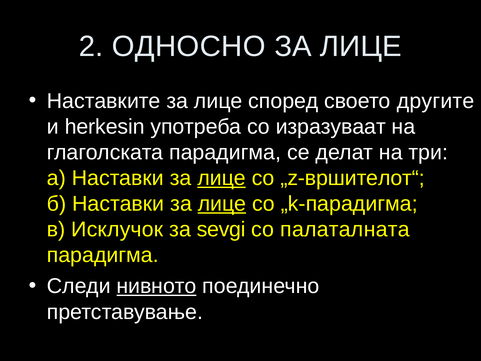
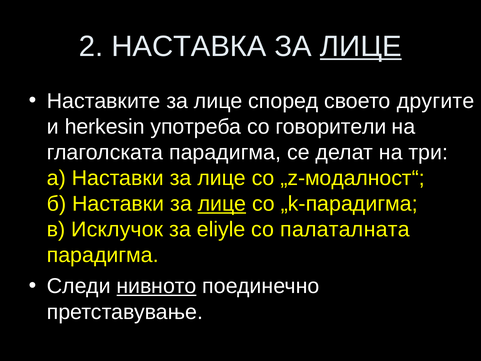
ОДНОСНО: ОДНОСНО -> НАСТАВКА (189, 47)
ЛИЦЕ underline: none -> present (361, 47)
изразуваат: изразуваат -> говорители (331, 127)
лице underline: present -> none (222, 178)
„z-вршителот“: „z-вршителот“ -> „z-модалност“ (353, 178)
sevgi: sevgi -> eliyle (221, 229)
